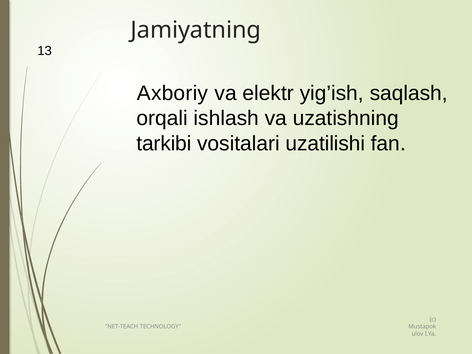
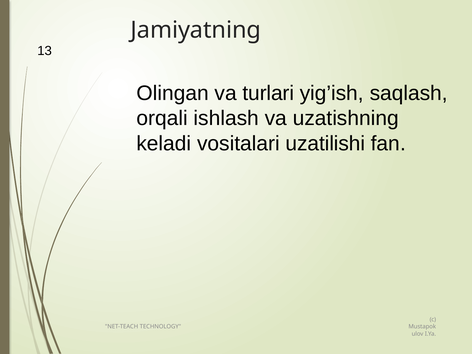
Axboriy: Axboriy -> Olingan (173, 93)
elektr: elektr -> turlari (268, 93)
tarkibi: tarkibi -> keladi (164, 144)
